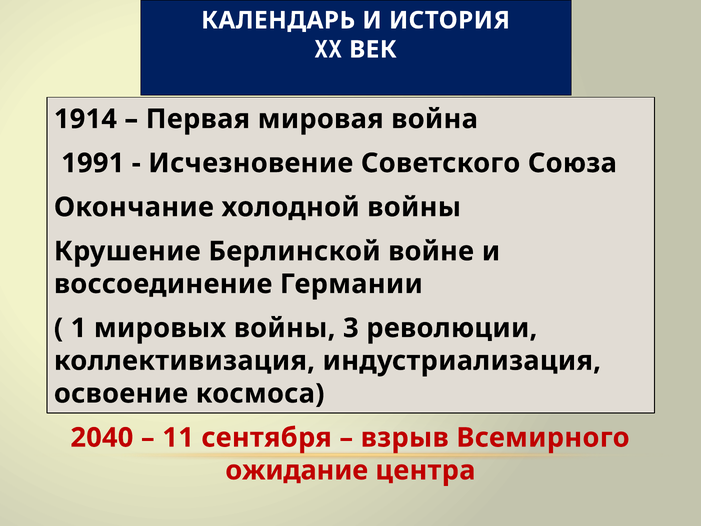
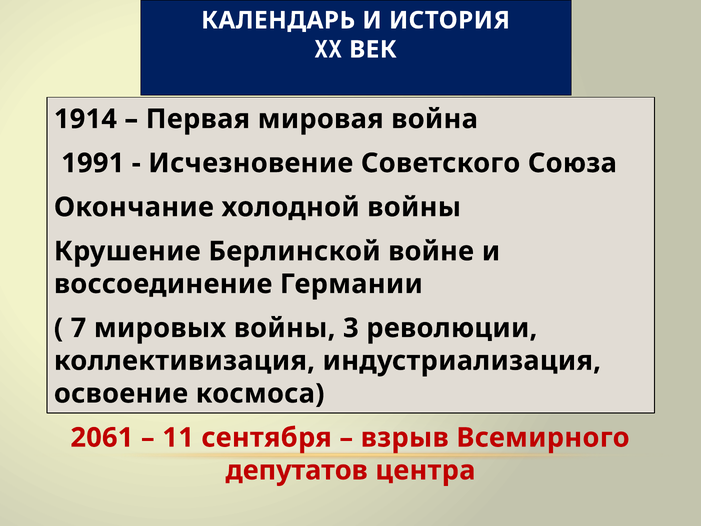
1: 1 -> 7 (78, 328)
2040: 2040 -> 2061 (102, 437)
ожидание: ожидание -> депутатов (297, 470)
